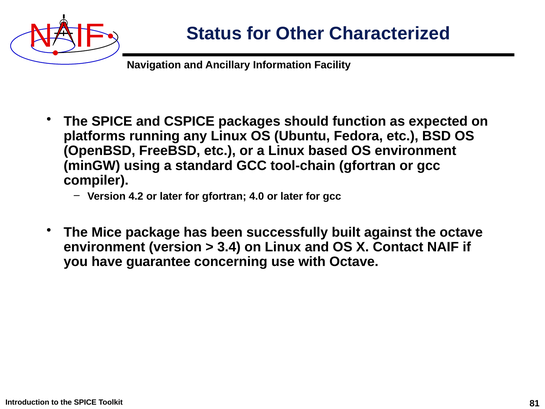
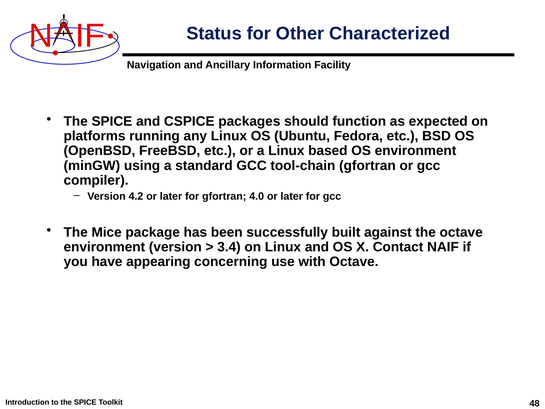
guarantee: guarantee -> appearing (158, 262)
81: 81 -> 48 (535, 403)
